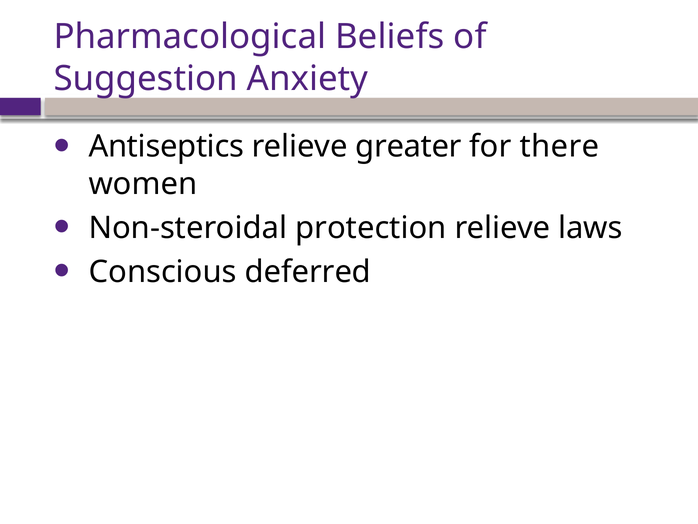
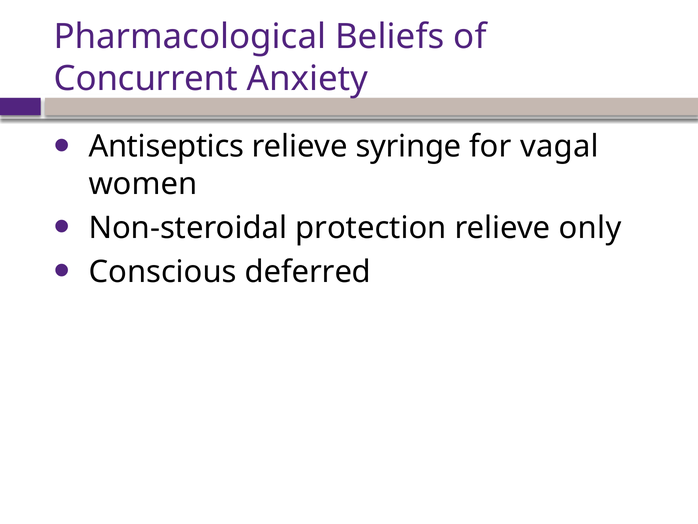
Suggestion: Suggestion -> Concurrent (146, 79)
greater: greater -> syringe (408, 146)
there: there -> vagal (559, 146)
laws: laws -> only (590, 228)
